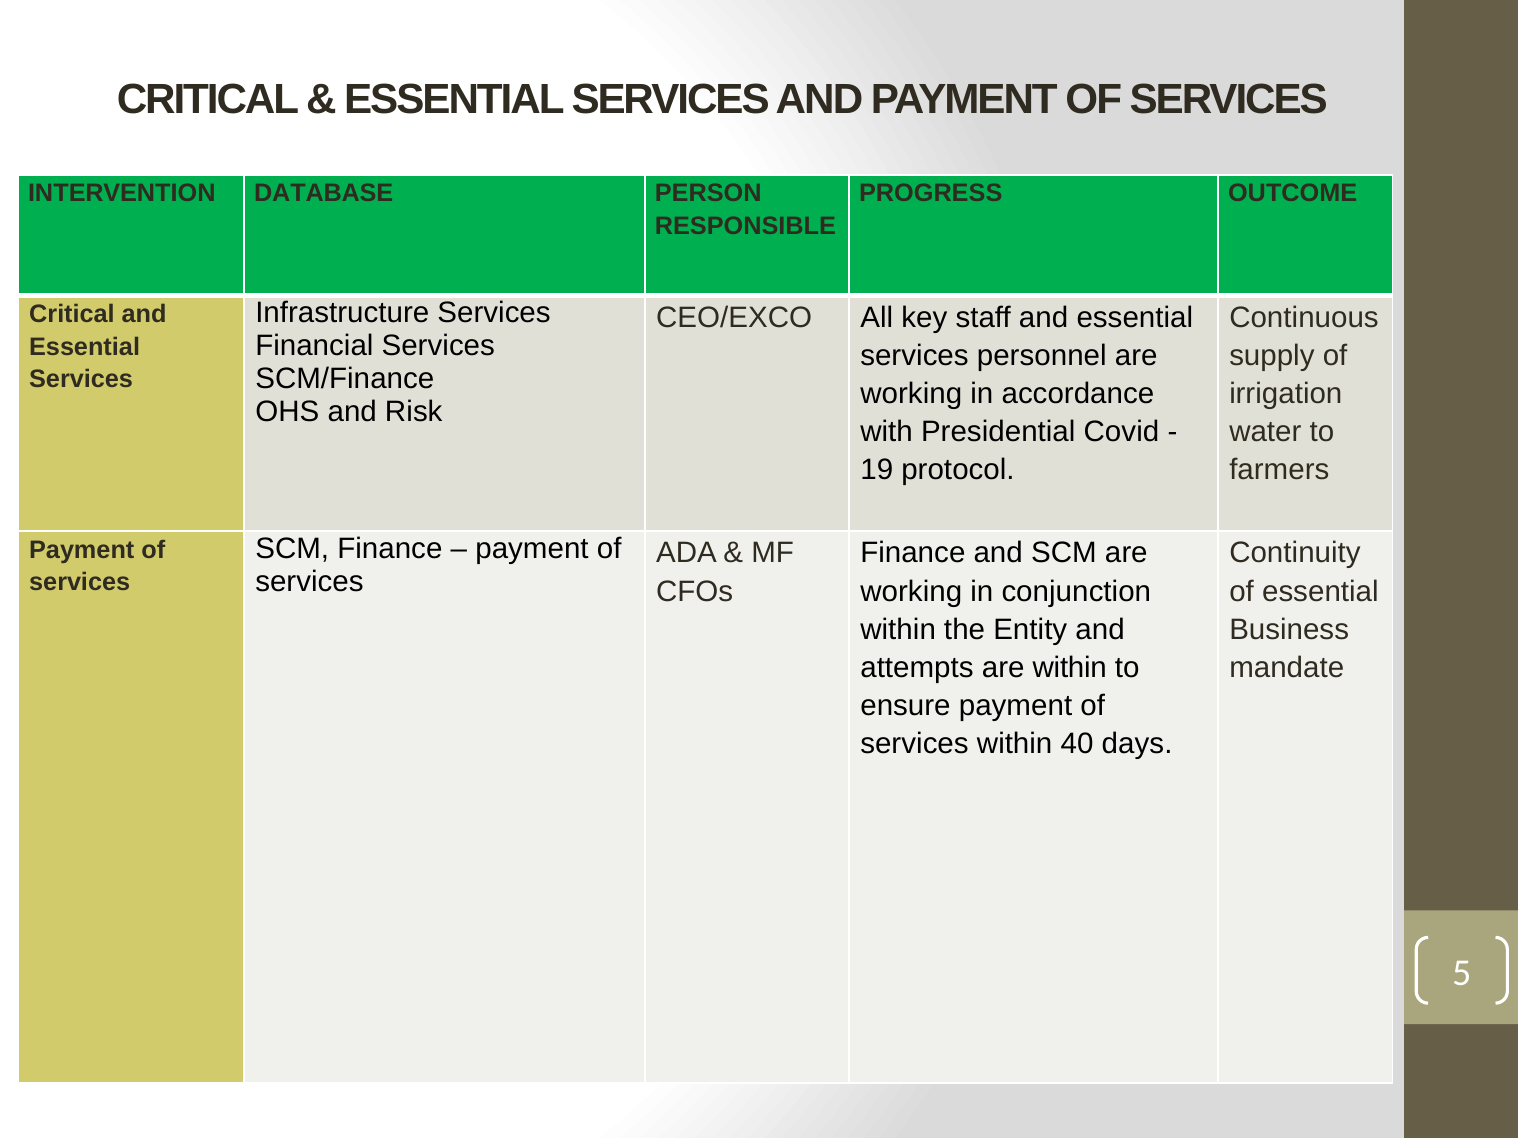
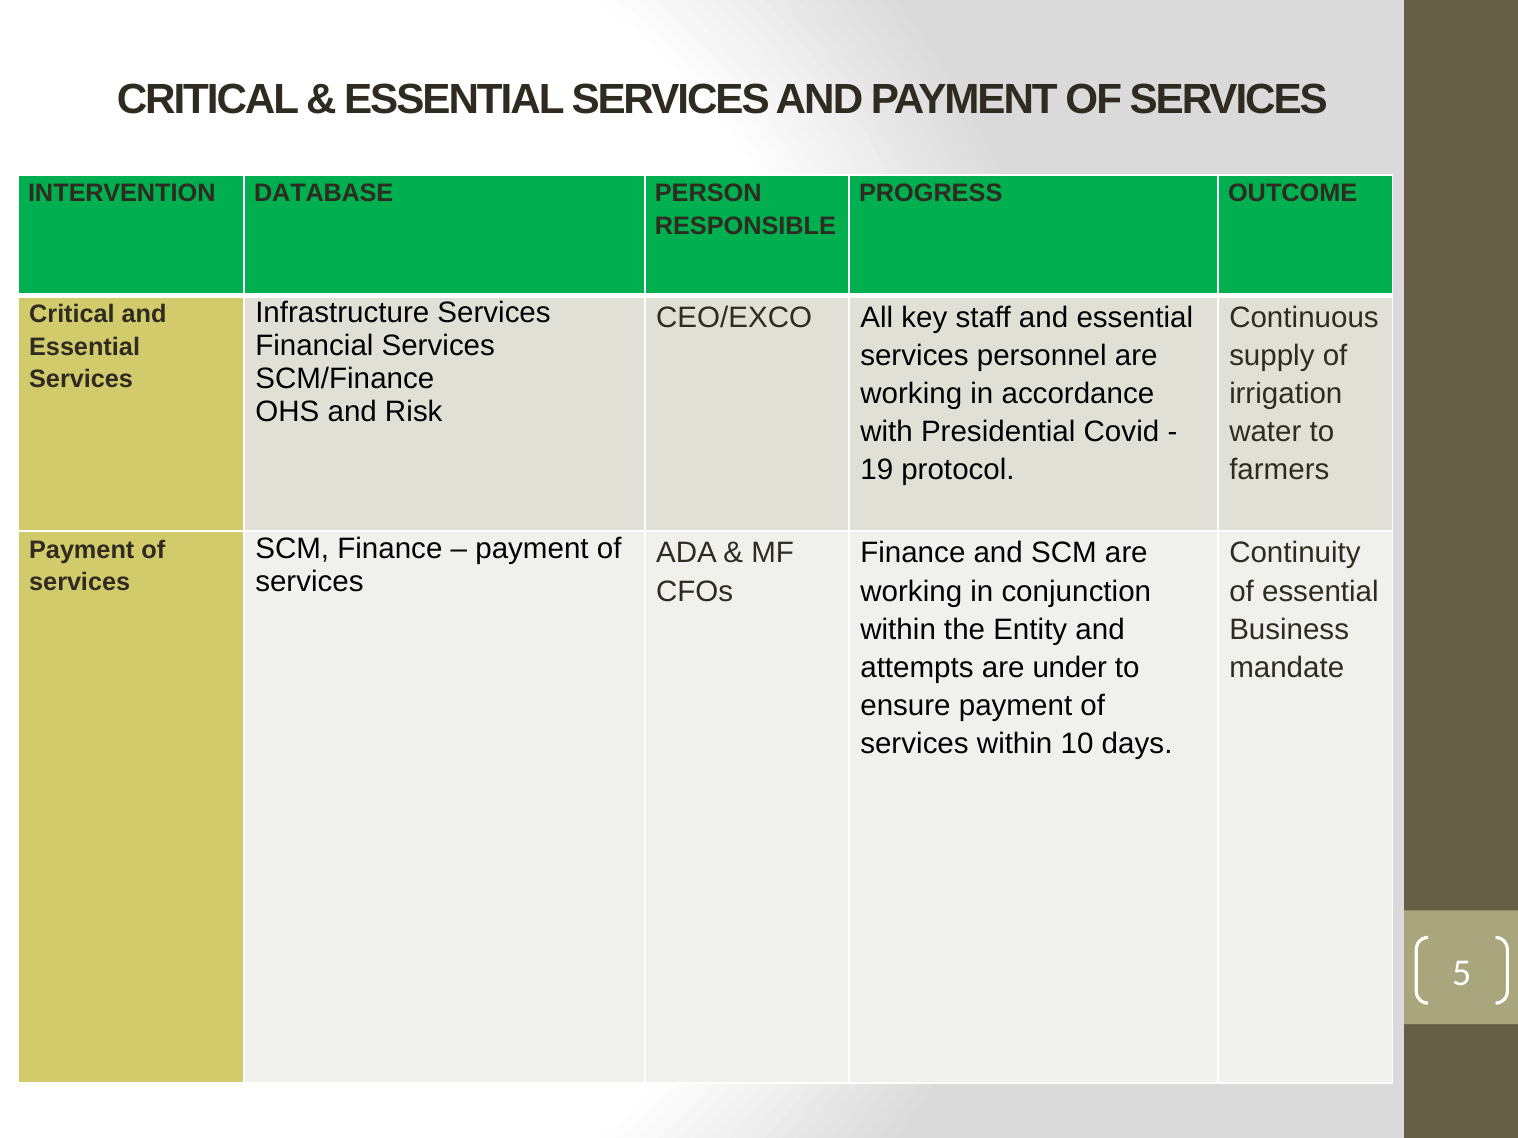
are within: within -> under (1070, 668)
40: 40 -> 10 (1077, 744)
